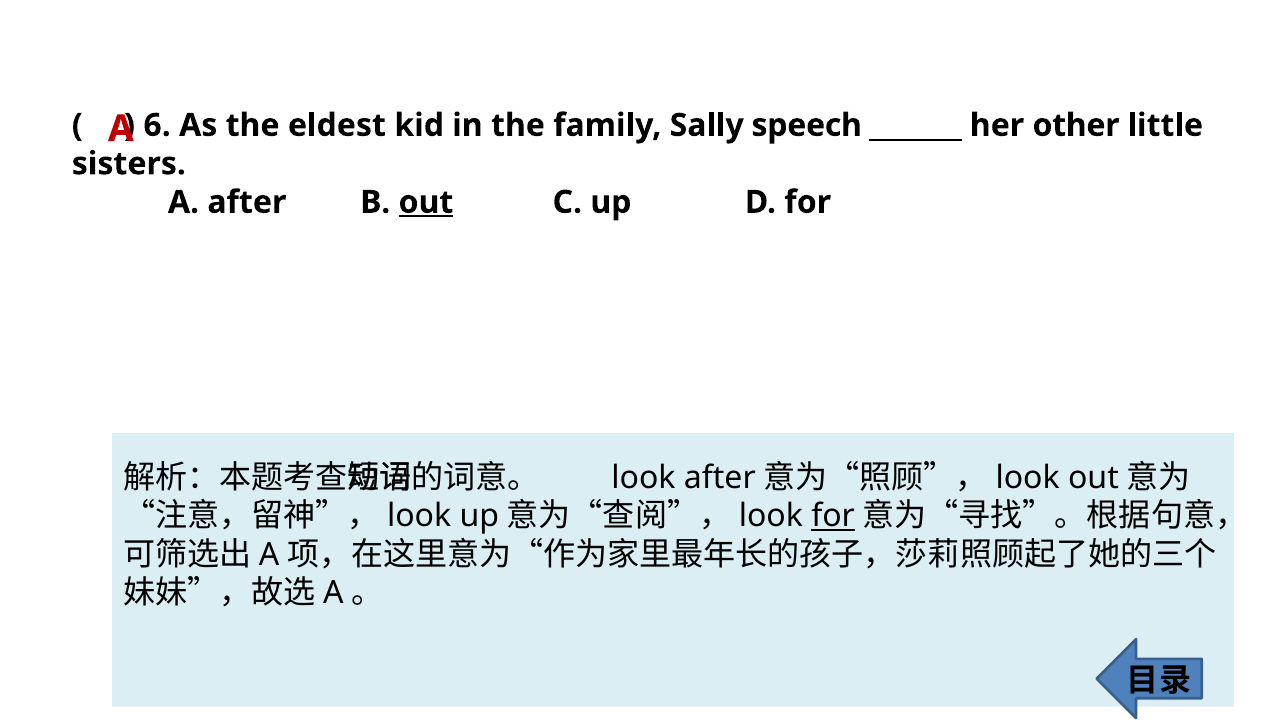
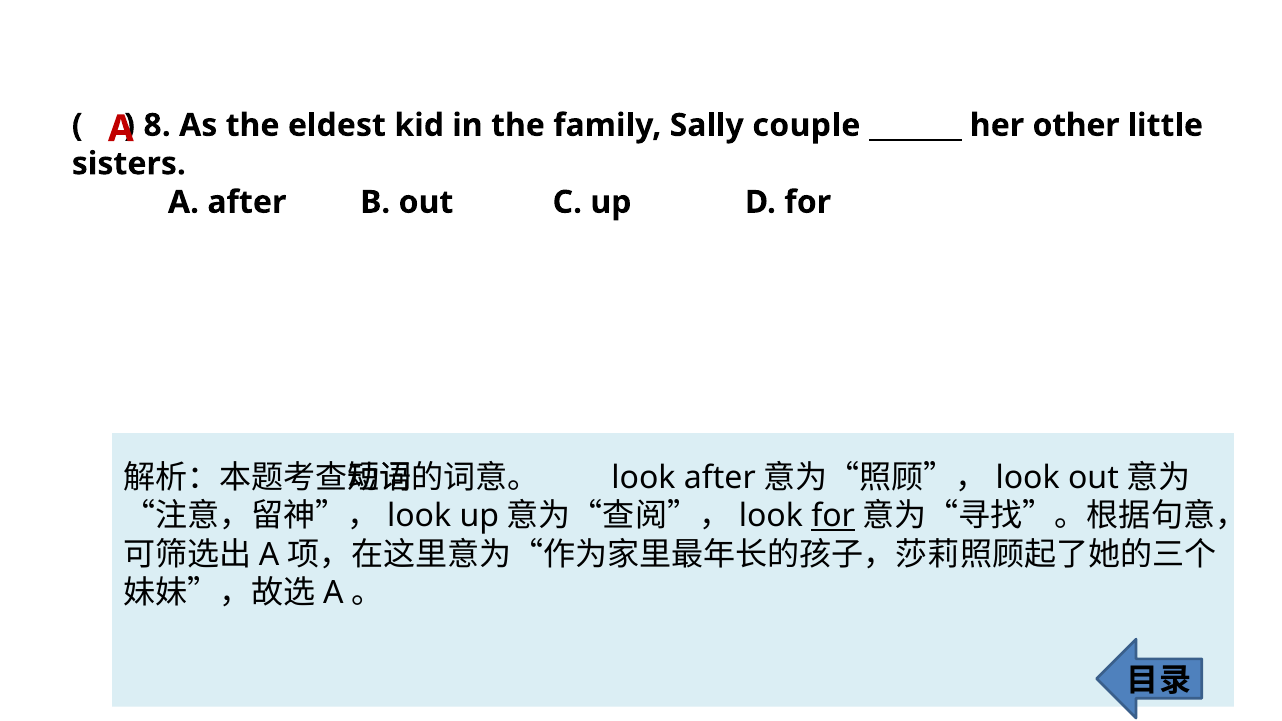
6: 6 -> 8 (157, 125)
speech: speech -> couple (806, 125)
out underline: present -> none (426, 202)
